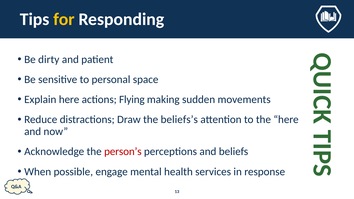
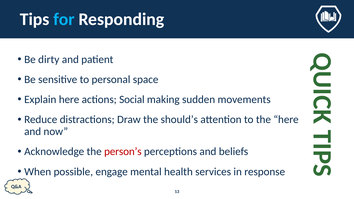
for colour: yellow -> light blue (64, 19)
Flying: Flying -> Social (132, 100)
beliefs’s: beliefs’s -> should’s (179, 120)
